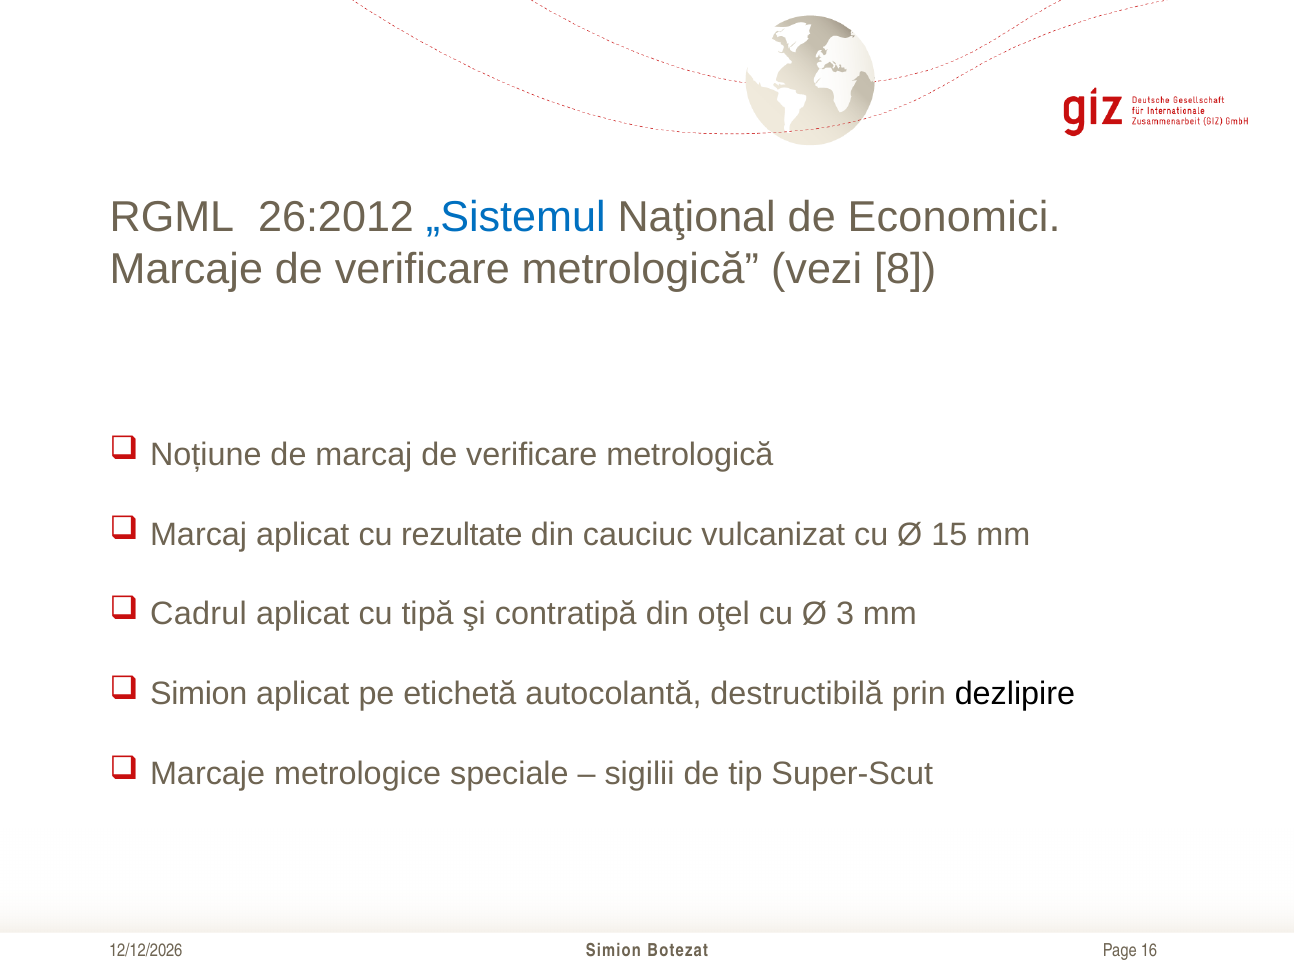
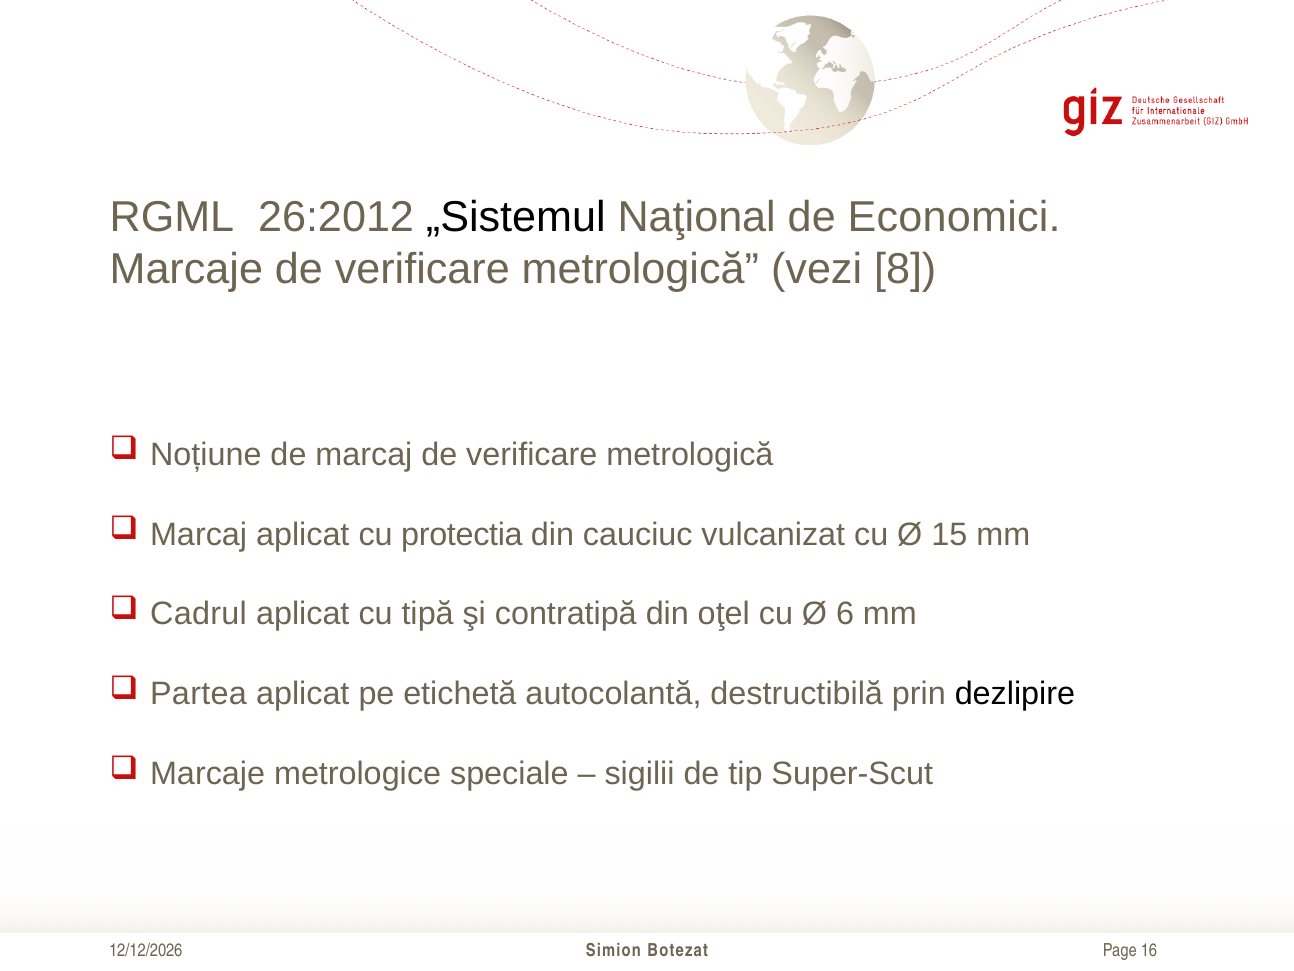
„Sistemul colour: blue -> black (516, 217)
rezultate: rezultate -> protectia (462, 534)
3: 3 -> 6 (845, 614)
Simion: Simion -> Partea (198, 694)
